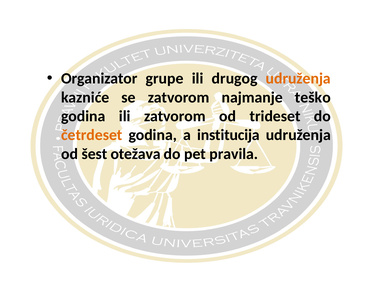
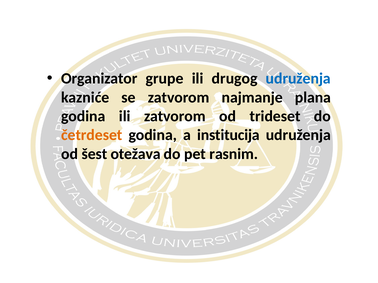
udruženja colour: orange -> blue (298, 79)
teško: teško -> plana (313, 97)
pravila: pravila -> rasnim (234, 154)
